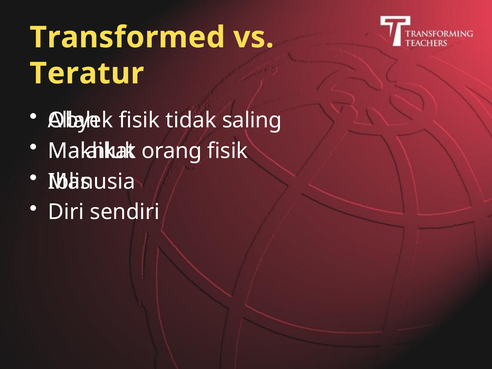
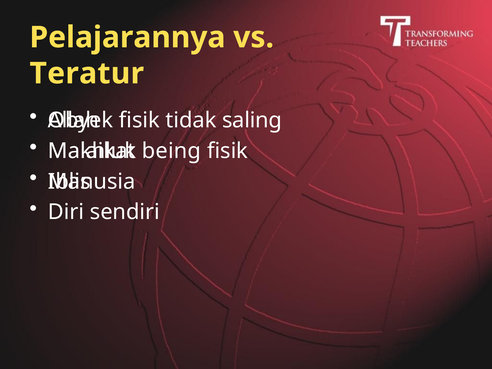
Transformed: Transformed -> Pelajarannya (127, 37)
orang: orang -> being (171, 151)
